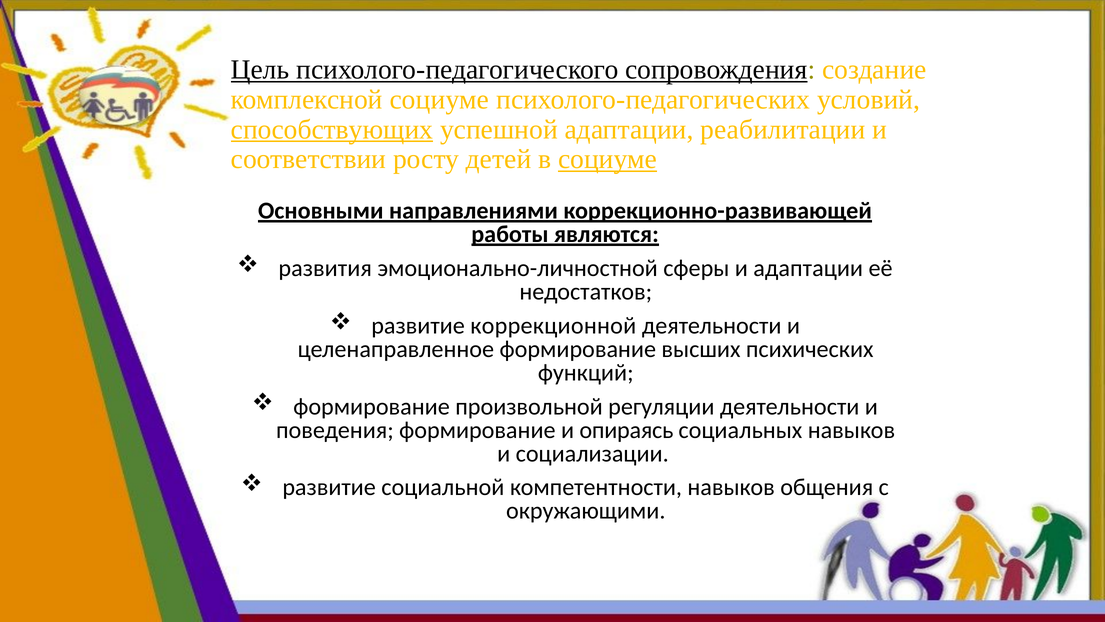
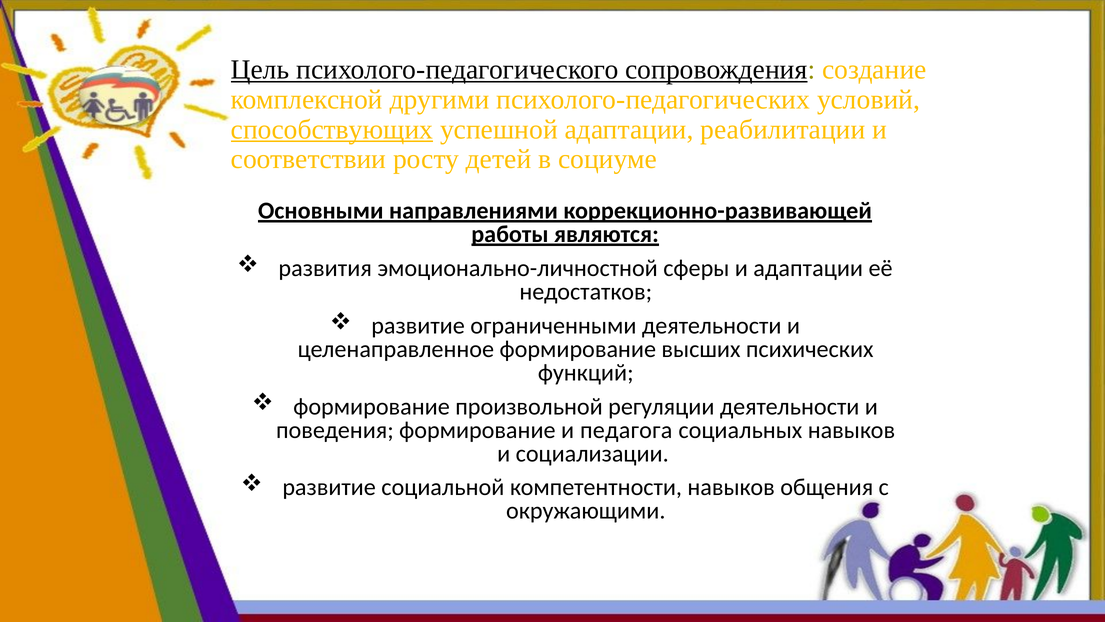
комплексной социуме: социуме -> другими (439, 99)
социуме underline: present -> none (608, 159)
коррекционной: коррекционной -> ограниченными (553, 325)
опираясь: опираясь -> педагога (626, 430)
